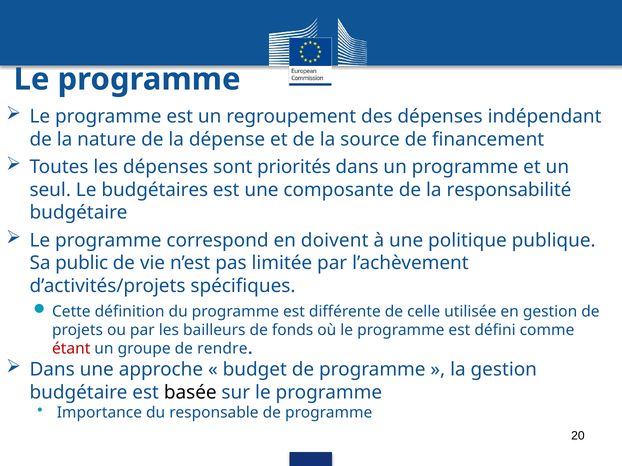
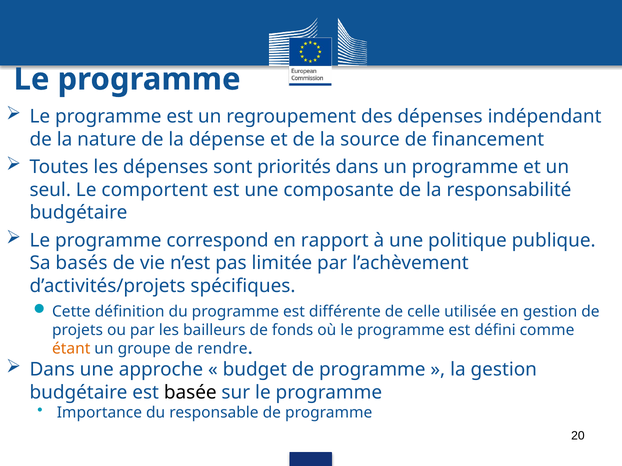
budgétaires: budgétaires -> comportent (155, 190)
doivent: doivent -> rapport (335, 241)
public: public -> basés (81, 263)
étant colour: red -> orange (71, 349)
